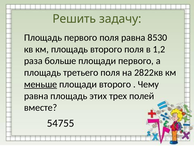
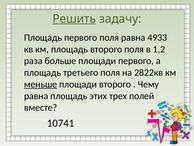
Решить underline: none -> present (74, 19)
8530: 8530 -> 4933 (157, 37)
54755: 54755 -> 10741 (61, 123)
